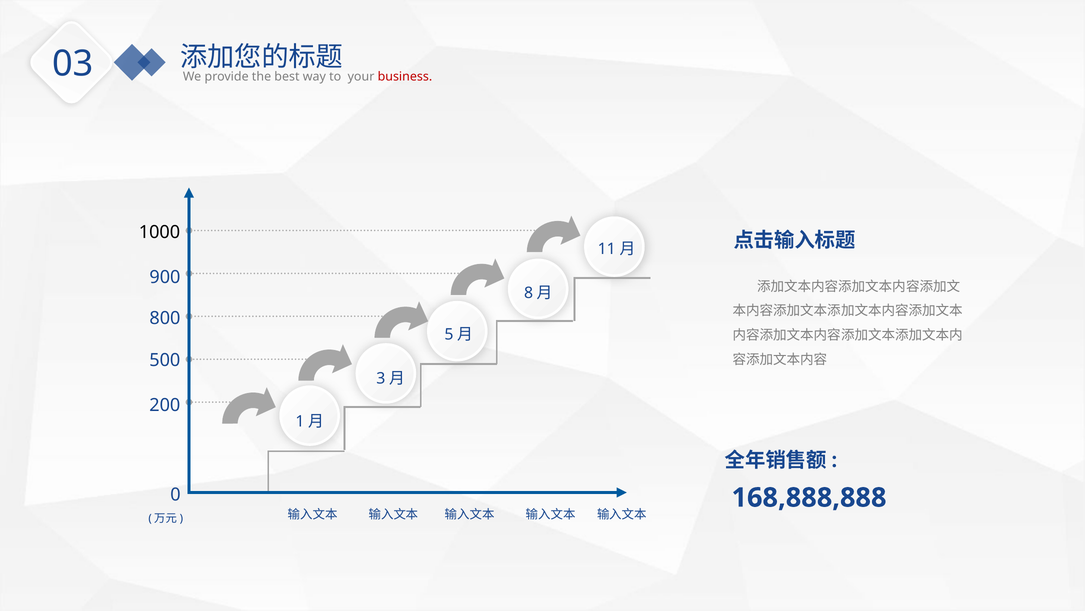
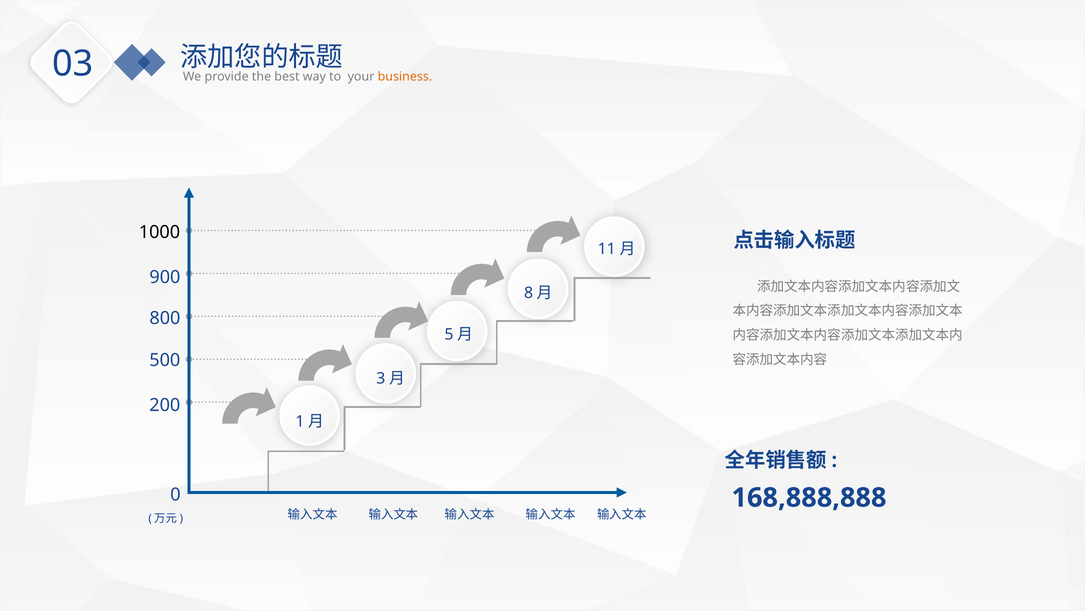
business colour: red -> orange (405, 77)
